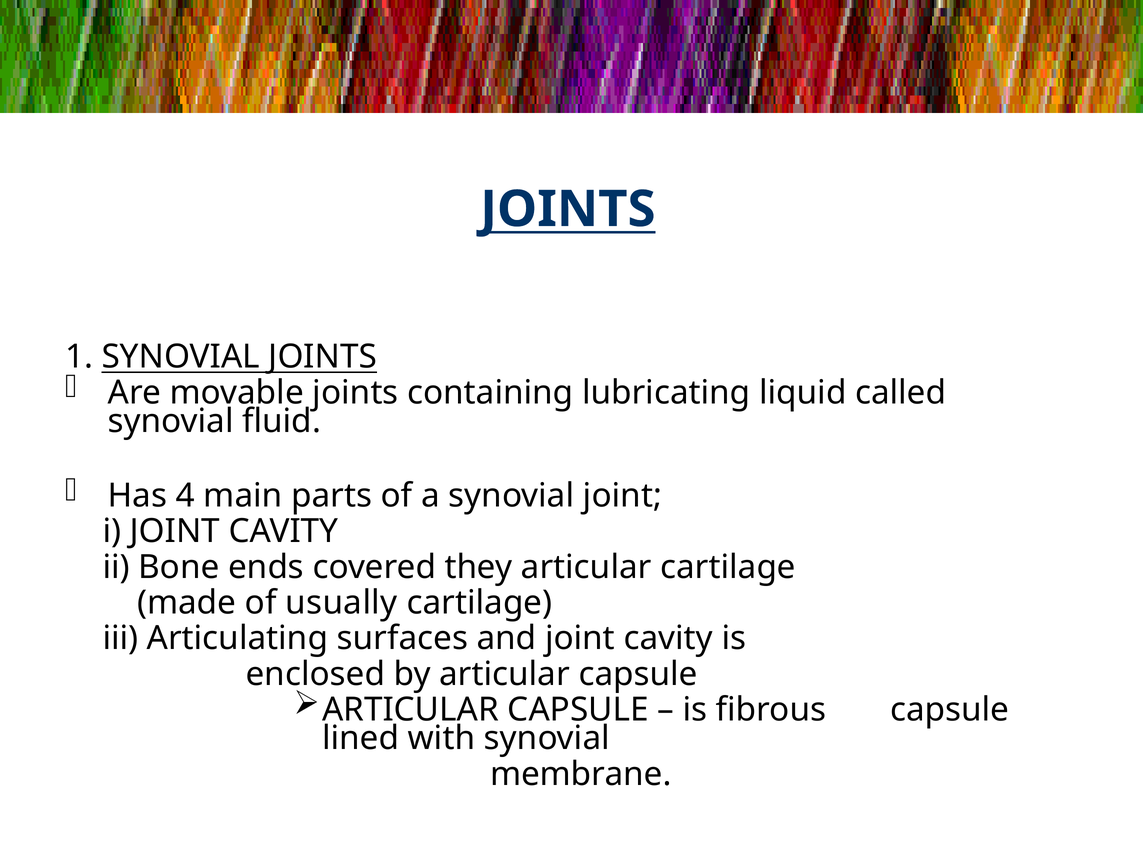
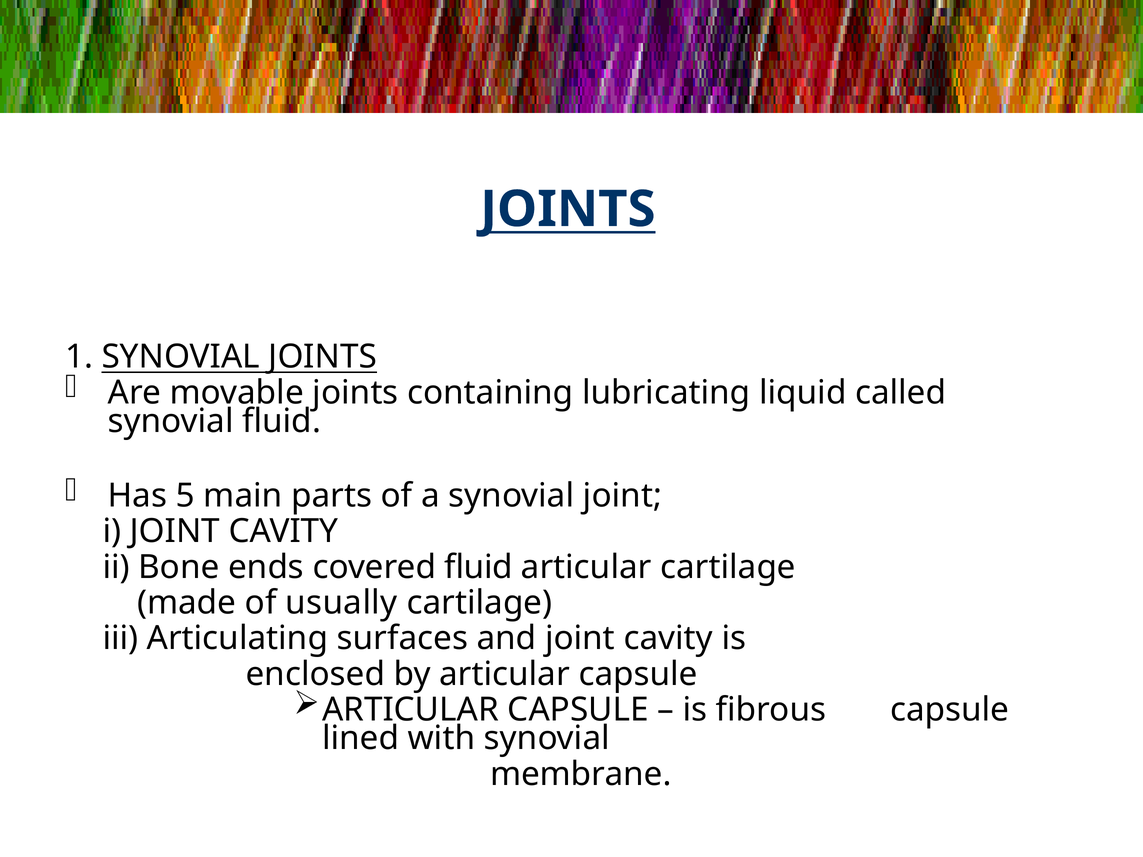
4: 4 -> 5 (185, 496)
covered they: they -> fluid (479, 567)
